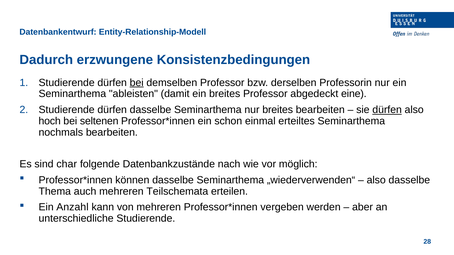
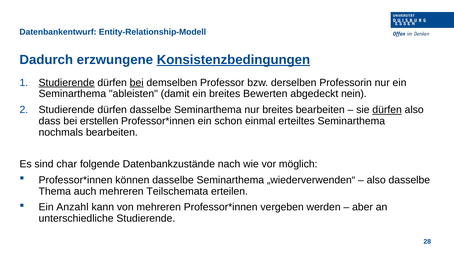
Konsistenzbedingungen underline: none -> present (233, 60)
Studierende underline: none -> present (67, 83)
breites Professor: Professor -> Bewerten (265, 94)
eine: eine -> nein (354, 94)
hoch: hoch -> dass (50, 121)
seltenen: seltenen -> erstellen (99, 121)
